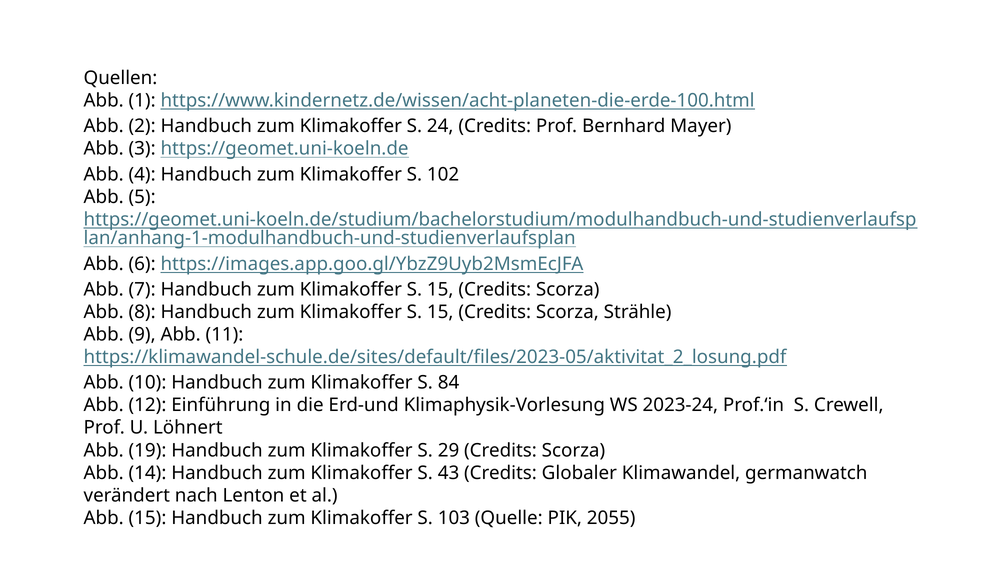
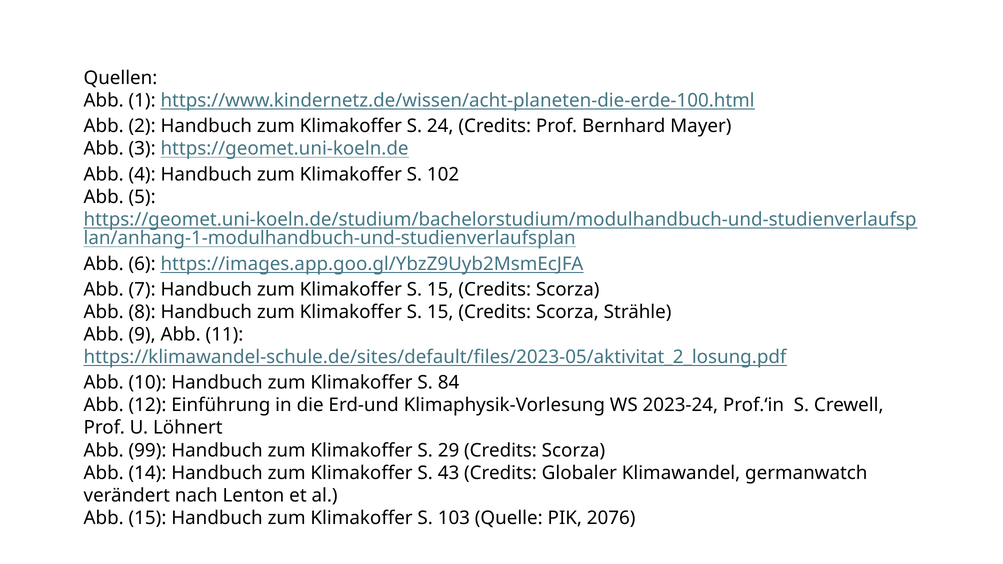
19: 19 -> 99 (148, 451)
2055: 2055 -> 2076 (611, 518)
